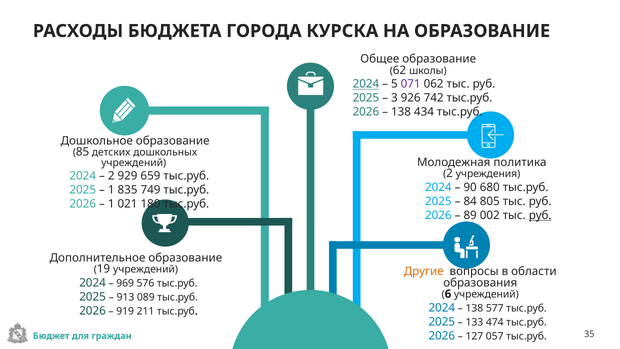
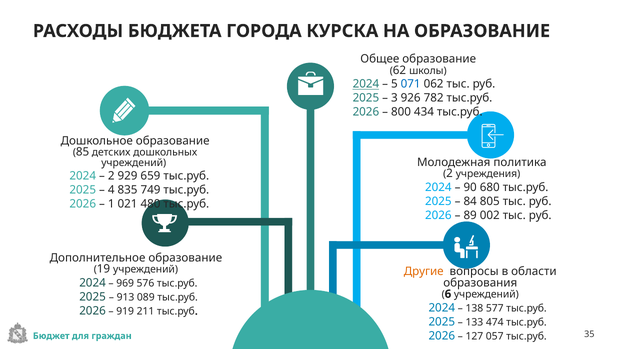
071 colour: purple -> blue (411, 84)
742: 742 -> 782 (434, 98)
138: 138 -> 800 (401, 112)
1: 1 -> 4 (111, 190)
180: 180 -> 480 (150, 204)
руб underline: present -> none (540, 215)
